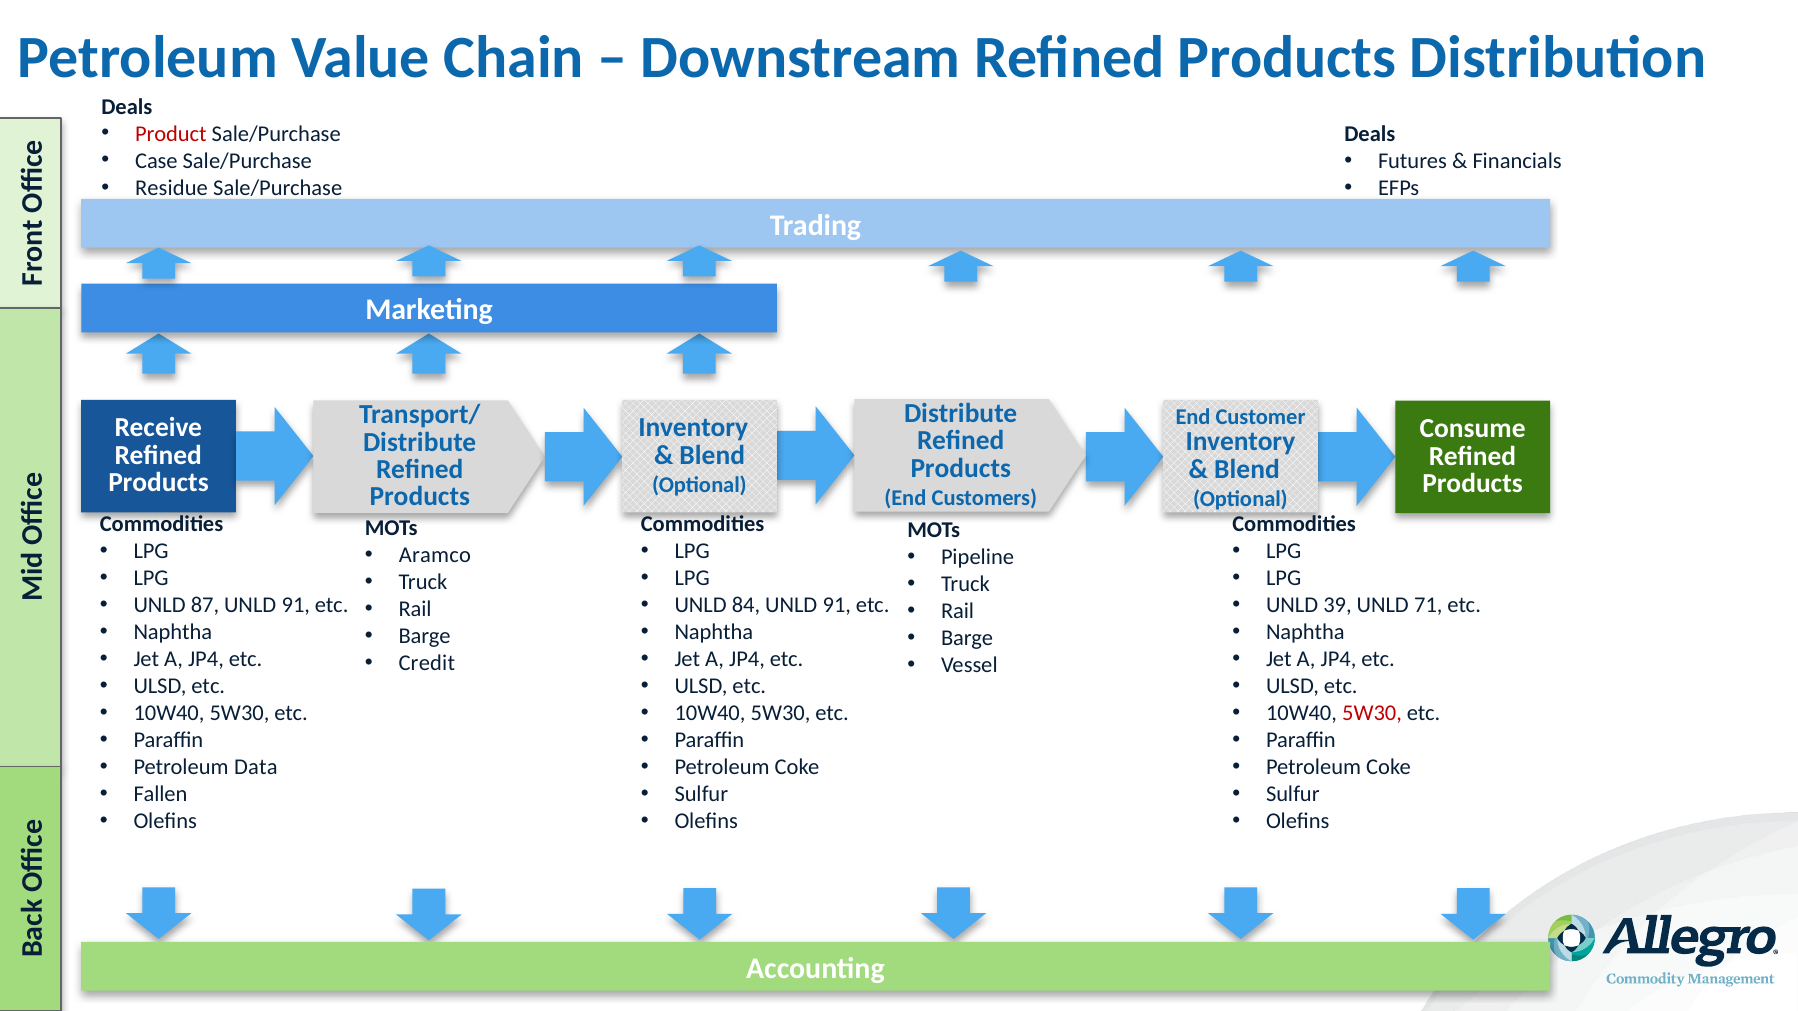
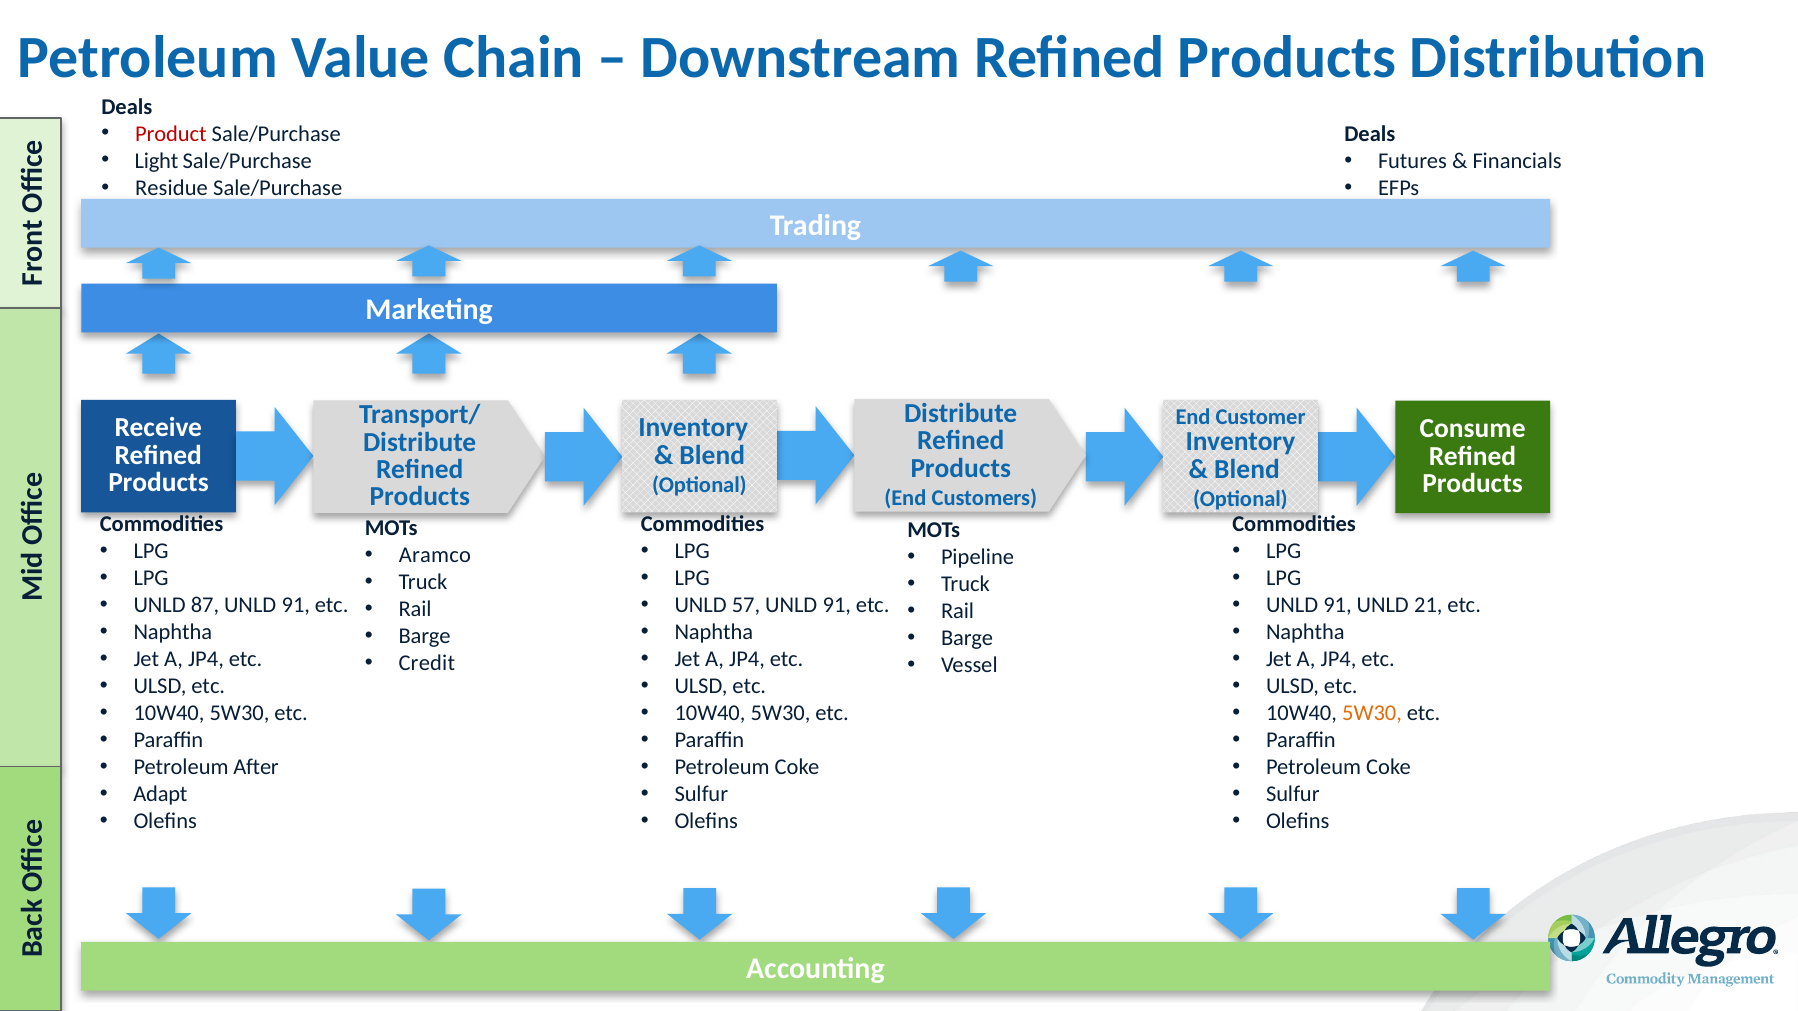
Case: Case -> Light (156, 161)
84: 84 -> 57 (746, 605)
39: 39 -> 91 (1337, 605)
71: 71 -> 21 (1428, 605)
5W30 colour: red -> orange (1372, 713)
Data: Data -> After (256, 767)
Fallen: Fallen -> Adapt (160, 794)
